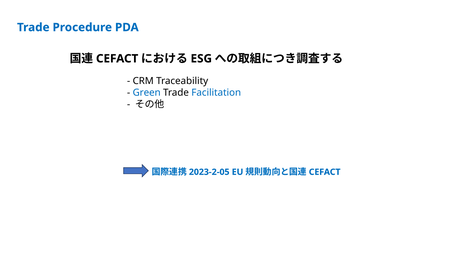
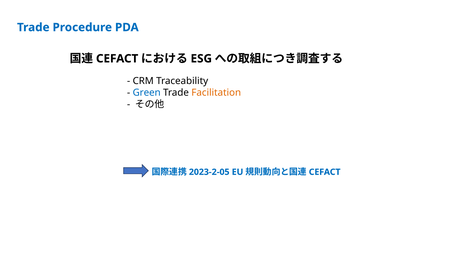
Facilitation colour: blue -> orange (216, 93)
